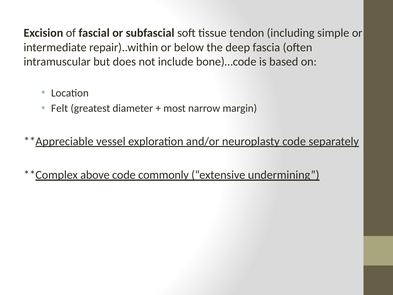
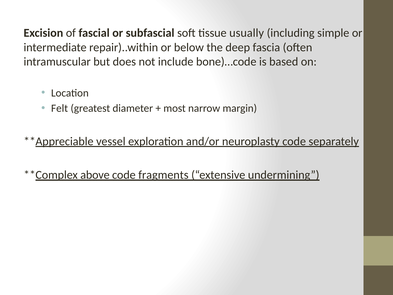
tendon: tendon -> usually (247, 33)
commonly: commonly -> fragments (163, 175)
